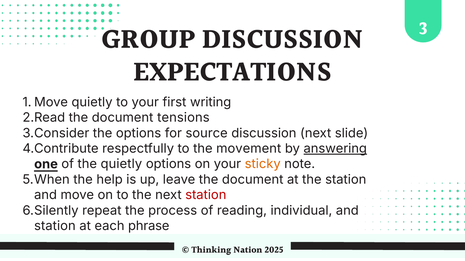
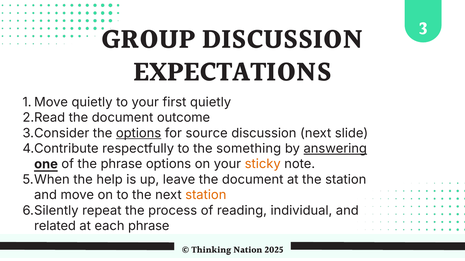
first writing: writing -> quietly (211, 102)
tensions: tensions -> outcome (184, 118)
options underline: none -> present (139, 133)
movement: movement -> something (249, 149)
the quietly: quietly -> phrase (121, 164)
station colour: red -> orange (206, 195)
station: station -> related (55, 226)
